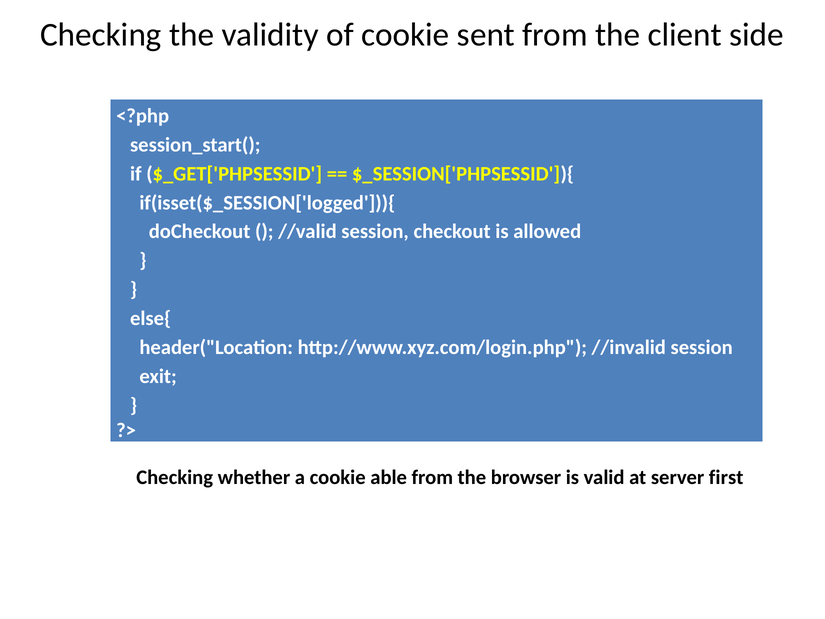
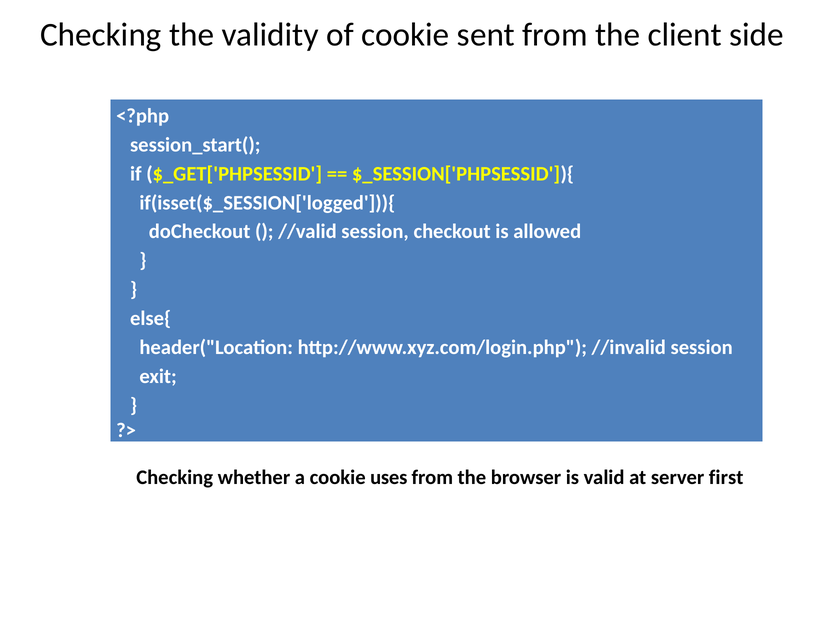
able: able -> uses (389, 477)
